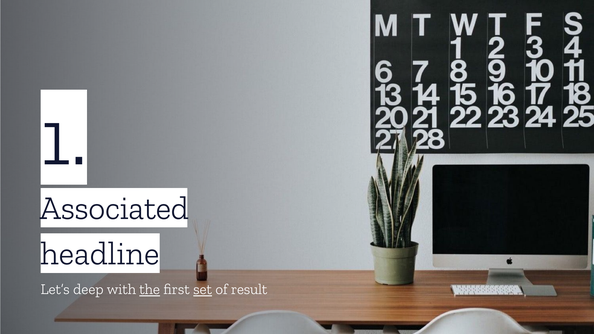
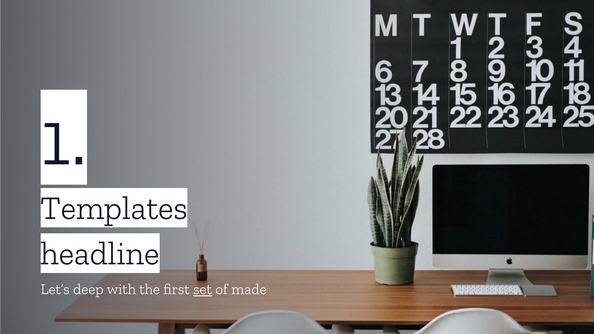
Associated: Associated -> Templates (114, 208)
the underline: present -> none (150, 289)
result: result -> made (249, 289)
